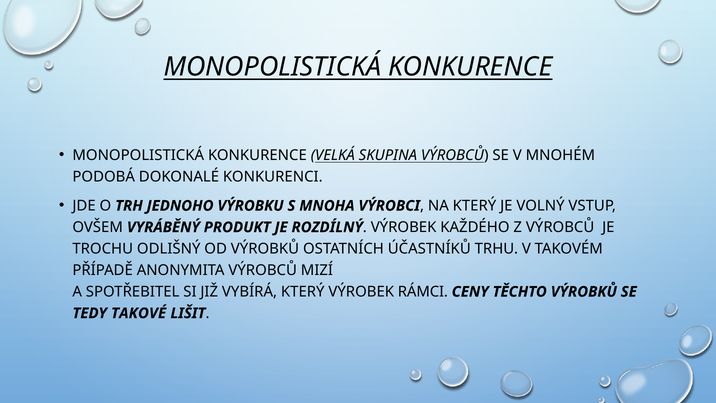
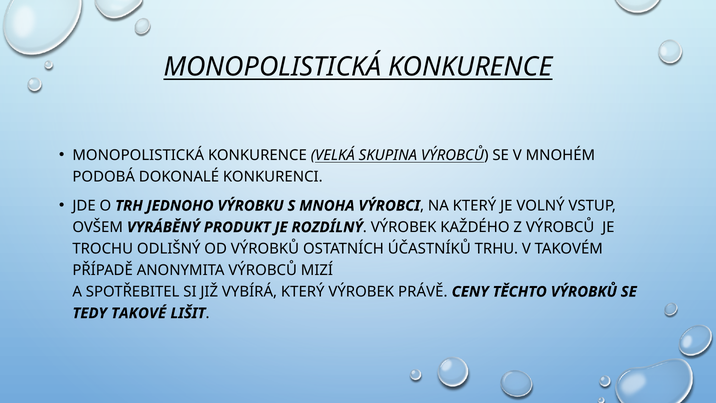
RÁMCI: RÁMCI -> PRÁVĚ (423, 292)
